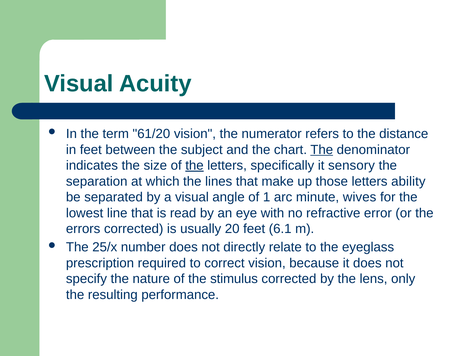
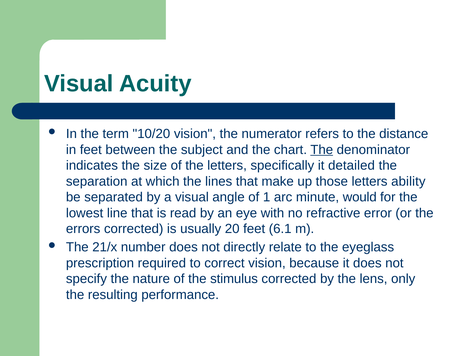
61/20: 61/20 -> 10/20 (151, 134)
the underline: present -> none (194, 165)
sensory: sensory -> detailed (351, 165)
wives: wives -> would (360, 197)
25/x: 25/x -> 21/x (105, 247)
